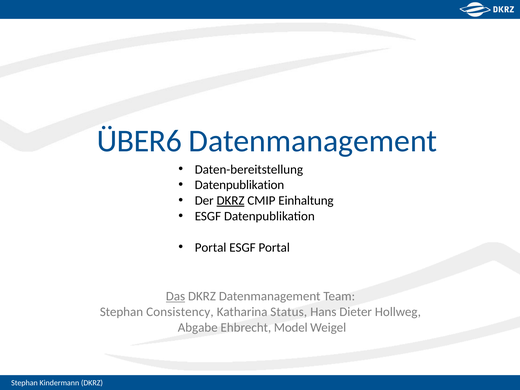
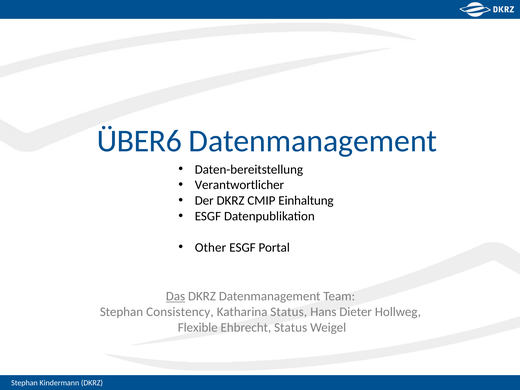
Datenpublikation: Datenpublikation -> Verantwortlicher (239, 185)
DKRZ underline: present -> none (231, 201)
Portal: Portal -> Other (211, 247)
Abgabe: Abgabe -> Flexible (198, 328)
Ehbrecht Model: Model -> Status (291, 328)
